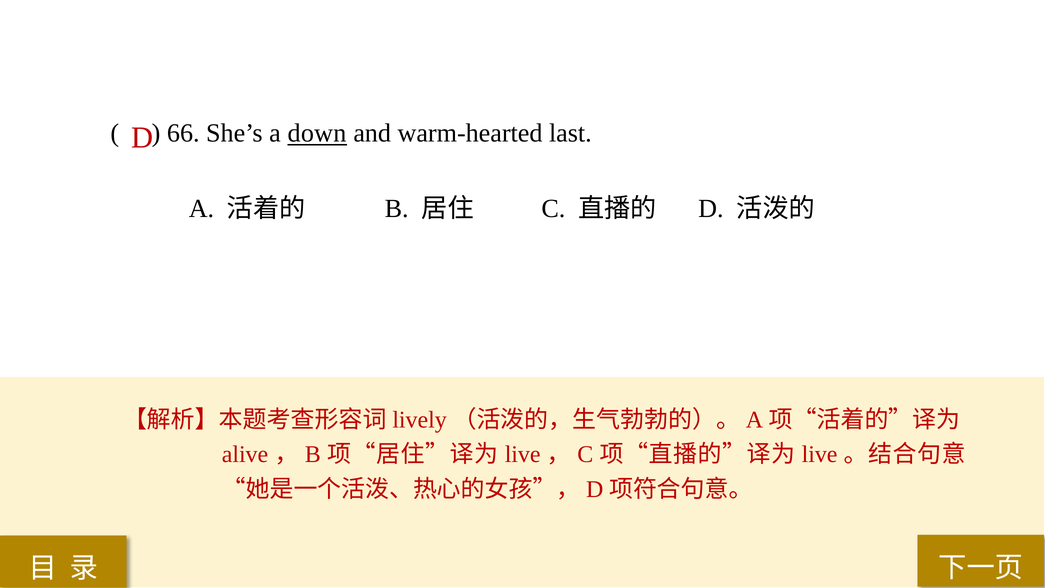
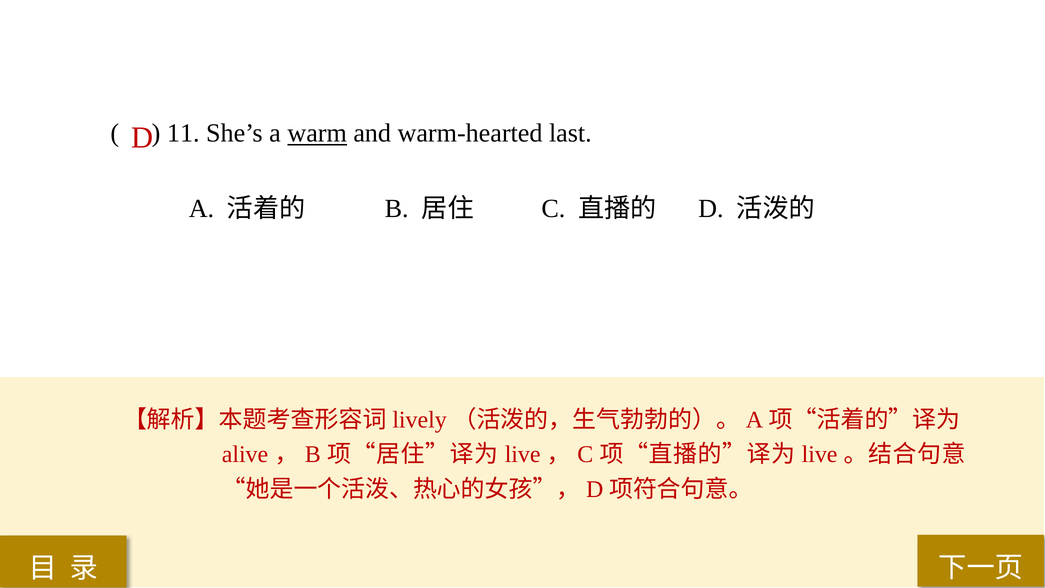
66: 66 -> 11 (183, 133)
down: down -> warm (317, 133)
